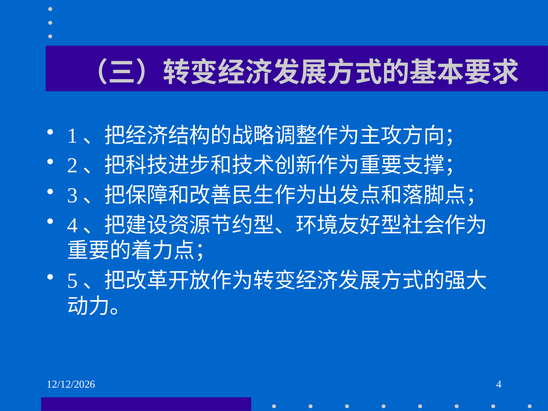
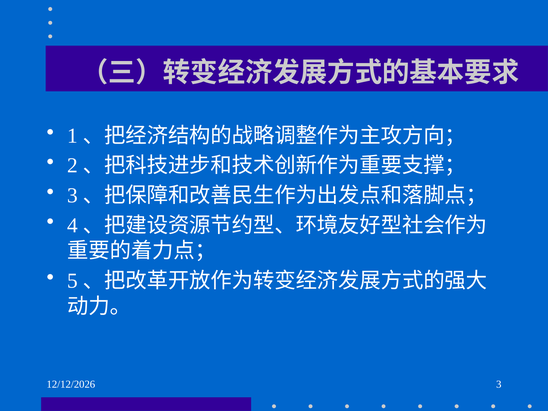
4: 4 -> 3 (499, 384)
